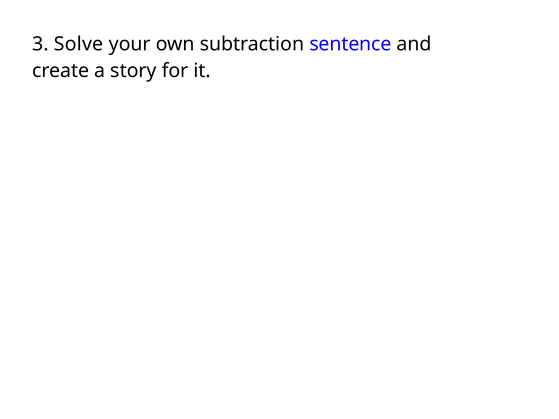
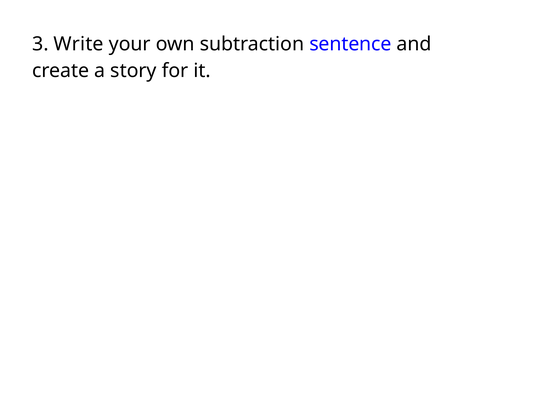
Solve: Solve -> Write (79, 44)
